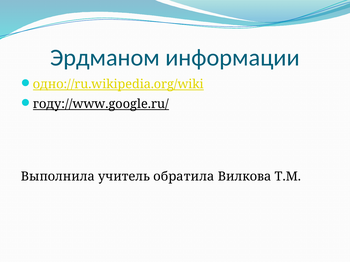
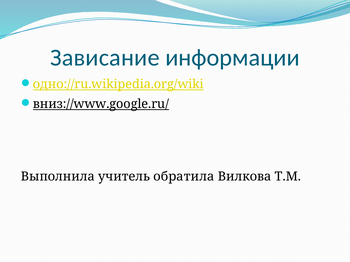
Эрдманом: Эрдманом -> Зависание (105, 58)
году://www.google.ru/: году://www.google.ru/ -> вниз://www.google.ru/ (101, 104)
